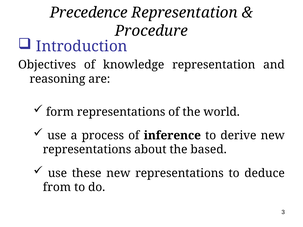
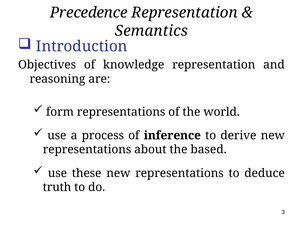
Procedure: Procedure -> Semantics (151, 31)
from: from -> truth (57, 187)
